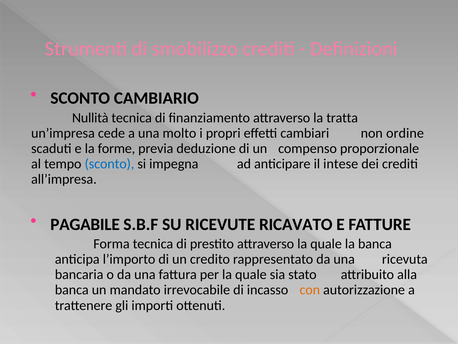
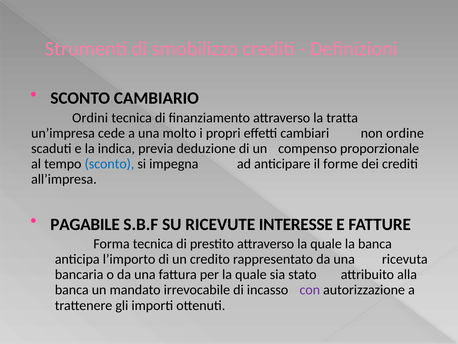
Nullità: Nullità -> Ordini (90, 118)
forme: forme -> indica (116, 148)
intese: intese -> forme (341, 164)
RICAVATO: RICAVATO -> INTERESSE (296, 224)
con colour: orange -> purple (310, 290)
